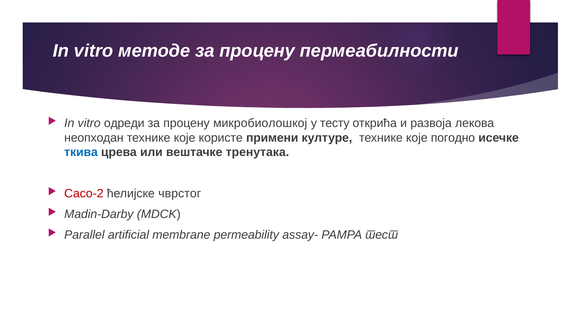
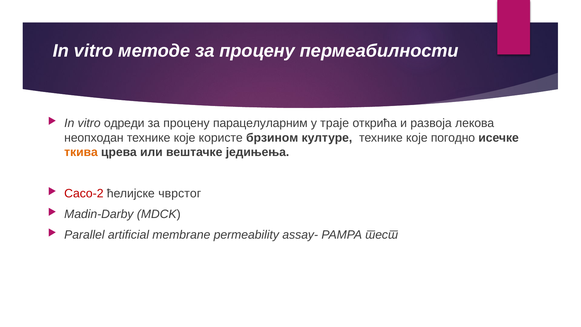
микробиолошкој: микробиолошкој -> парацелуларним (260, 123)
тесту: тесту -> траје (335, 123)
примени: примени -> брзином (272, 138)
ткива colour: blue -> orange (81, 152)
тренутака: тренутака -> једињења (258, 152)
